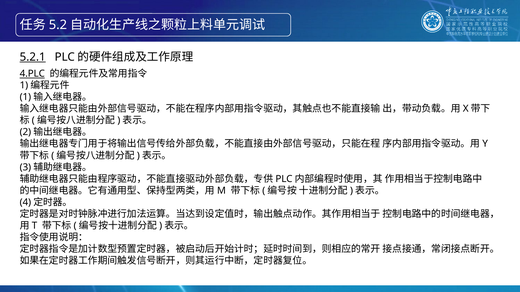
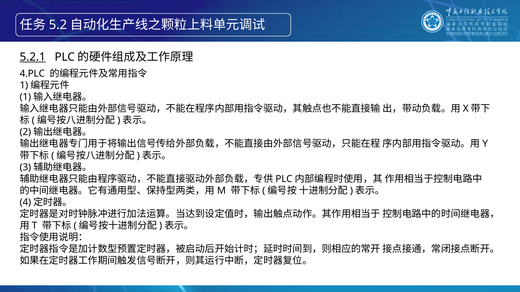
4.PLC underline: present -> none (32, 74)
